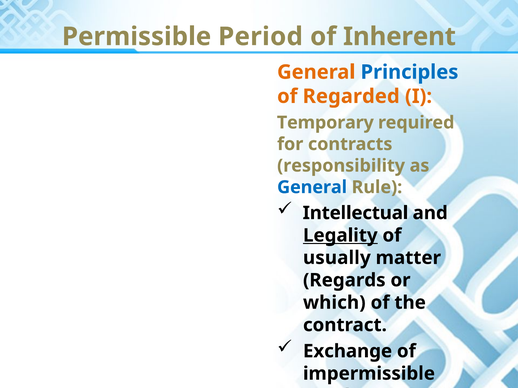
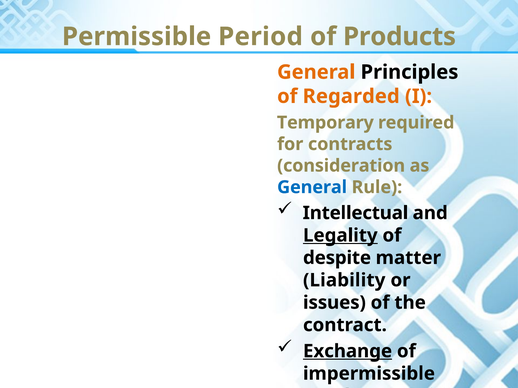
Inherent: Inherent -> Products (400, 37)
Principles colour: blue -> black (409, 72)
responsibility: responsibility -> consideration (341, 166)
usually: usually -> despite (337, 258)
Regards: Regards -> Liability (344, 281)
which: which -> issues (334, 303)
Exchange underline: none -> present (348, 352)
